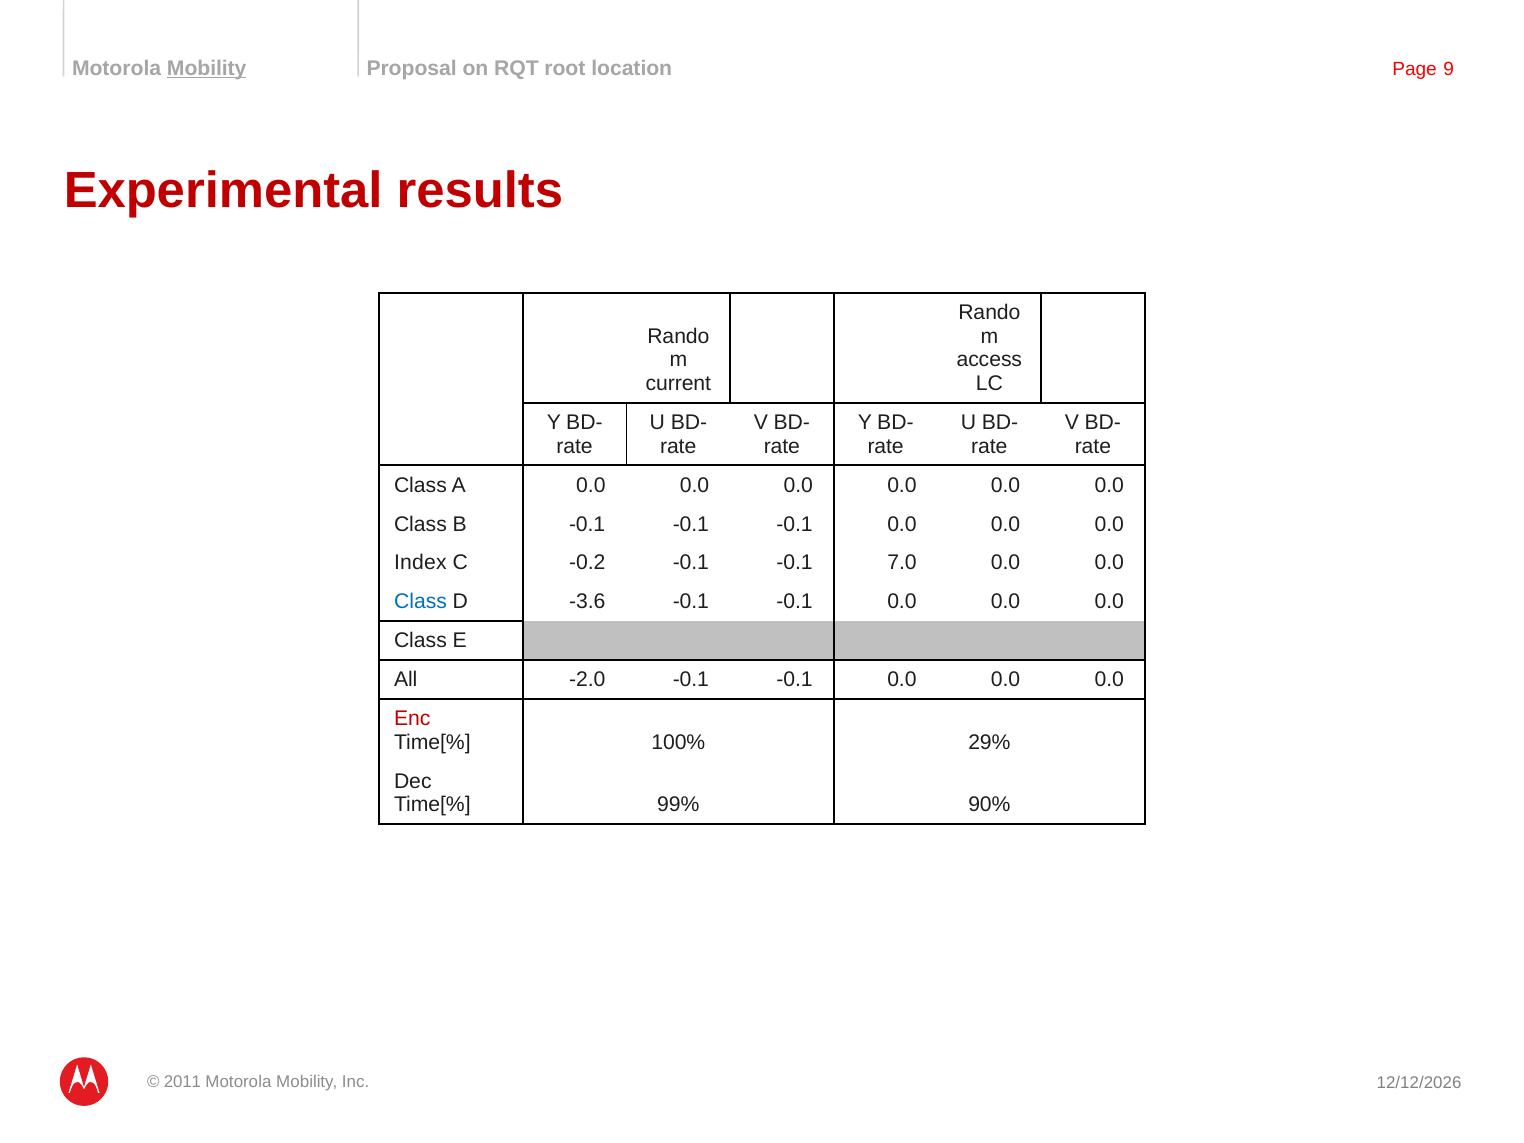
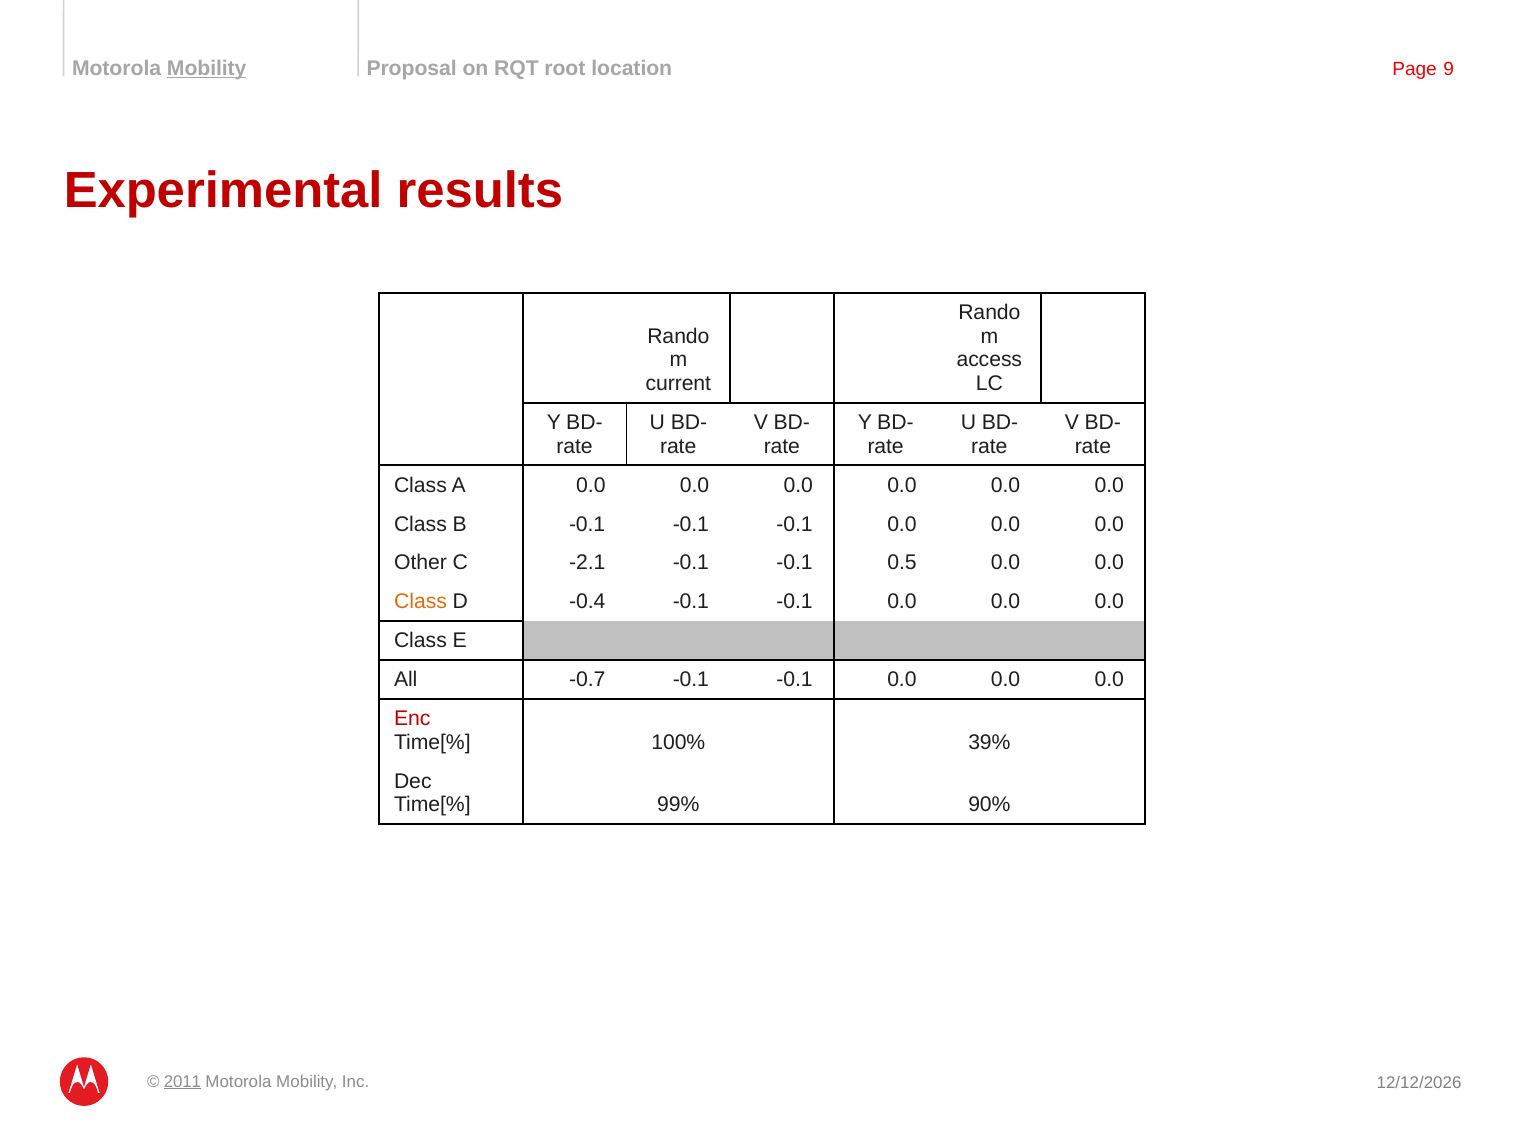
Index: Index -> Other (421, 563)
-0.2: -0.2 -> -2.1 (587, 563)
7.0: 7.0 -> 0.5 (902, 563)
Class colour: blue -> orange (421, 602)
-3.6: -3.6 -> -0.4 (587, 602)
-2.0: -2.0 -> -0.7 (587, 680)
29%: 29% -> 39% (989, 742)
2011 underline: none -> present (182, 1082)
